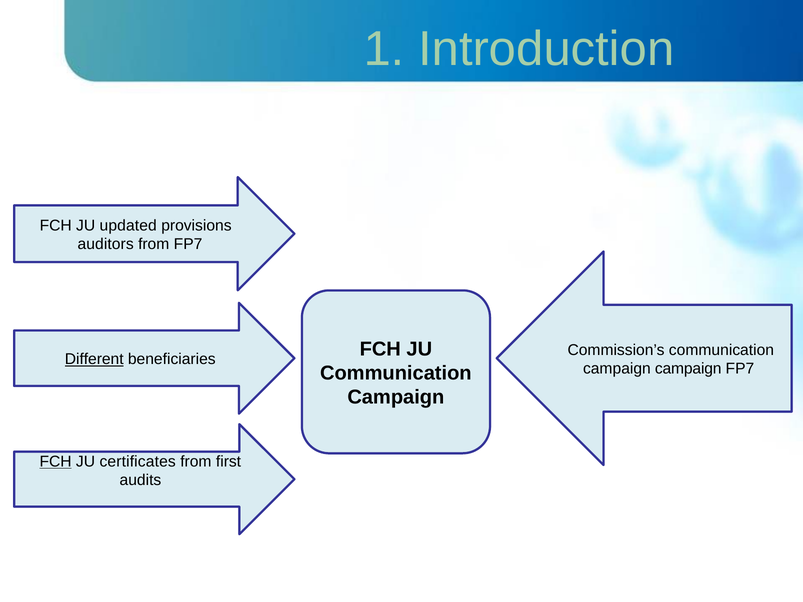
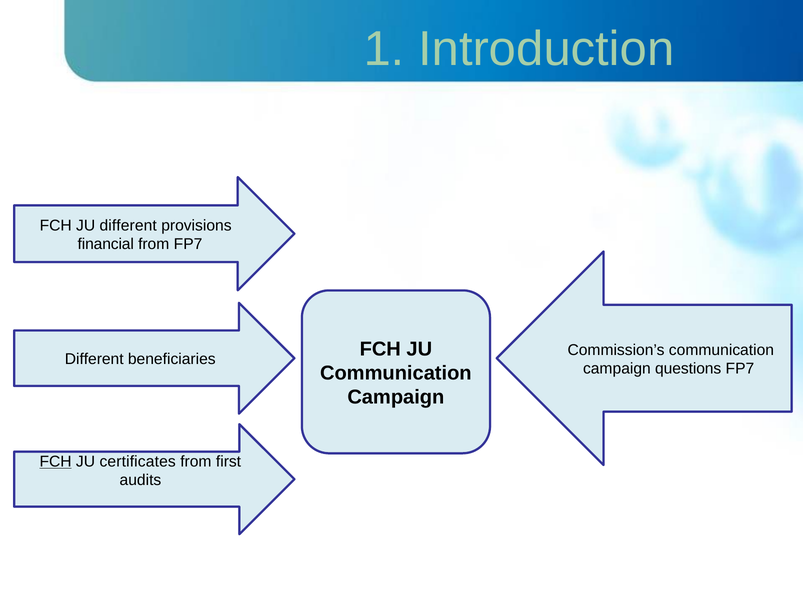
JU updated: updated -> different (128, 225)
auditors: auditors -> financial (106, 244)
Different underline: present -> none (94, 359)
campaign campaign: campaign -> questions (688, 369)
